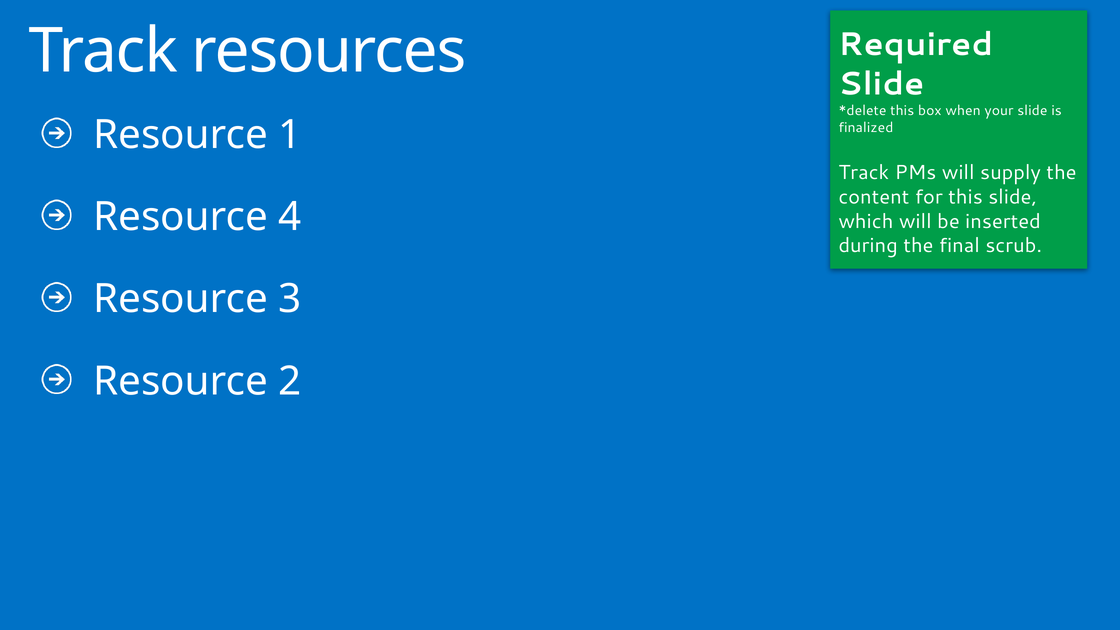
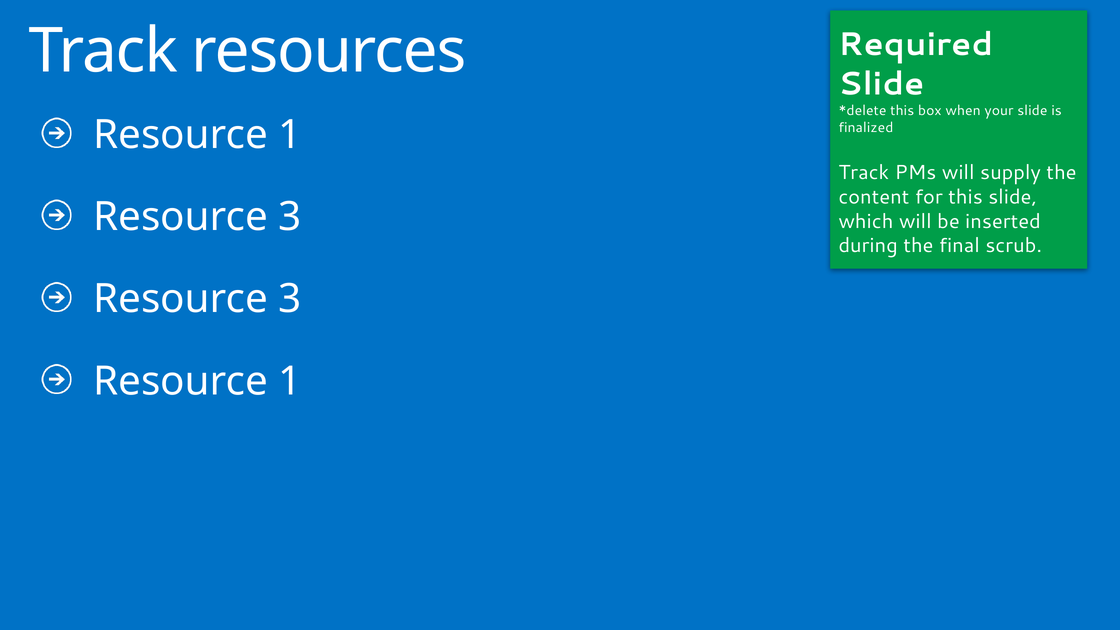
4: 4 -> 3 (290, 217)
2: 2 -> 1 (290, 381)
